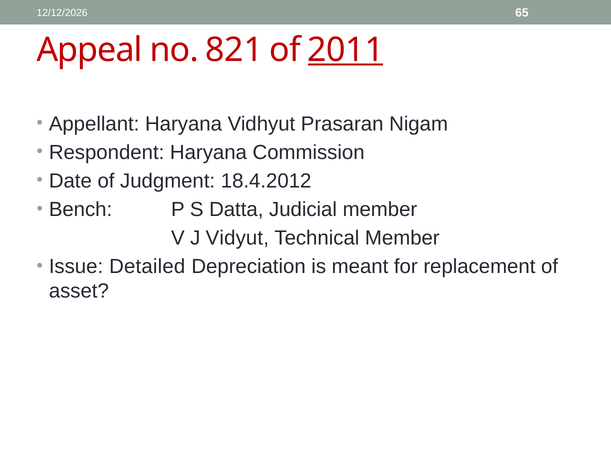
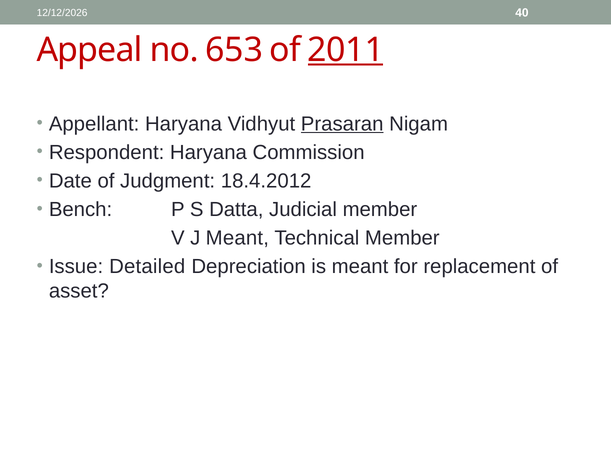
65: 65 -> 40 (522, 13)
821: 821 -> 653 (234, 50)
Prasaran underline: none -> present (342, 124)
J Vidyut: Vidyut -> Meant (237, 238)
